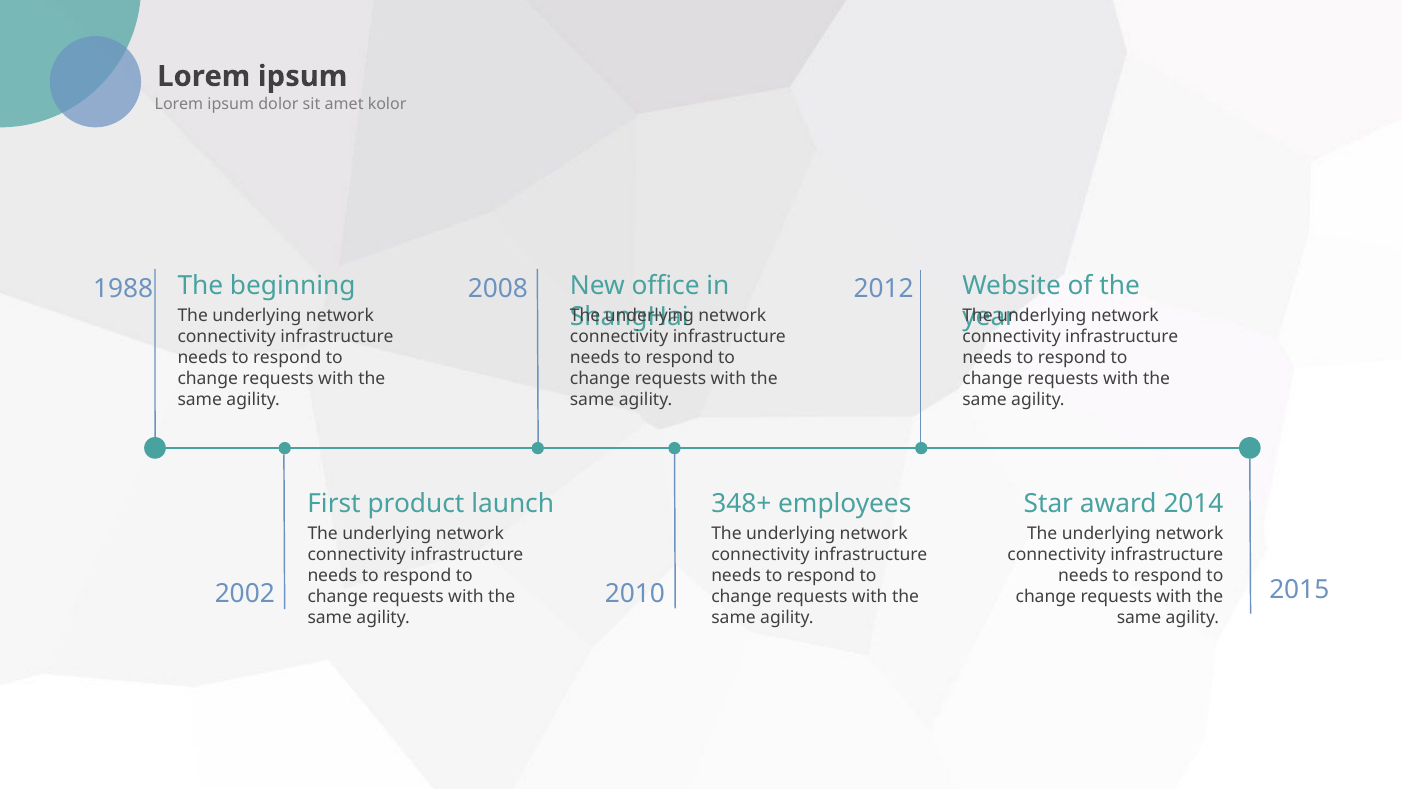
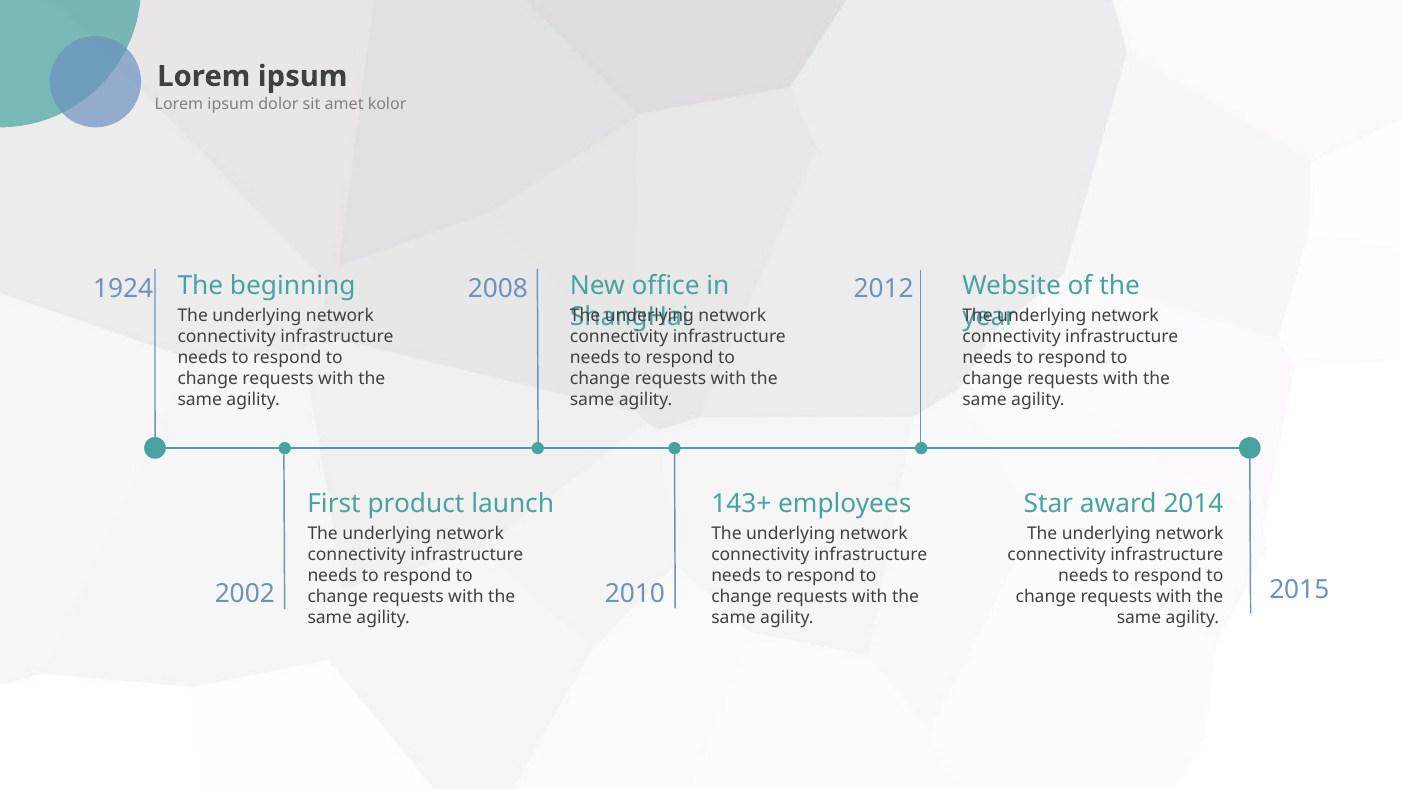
1988: 1988 -> 1924 (123, 289)
348+: 348+ -> 143+ (741, 503)
